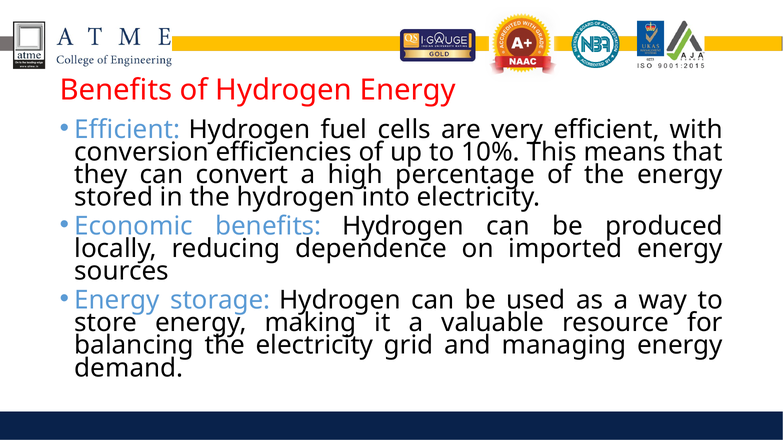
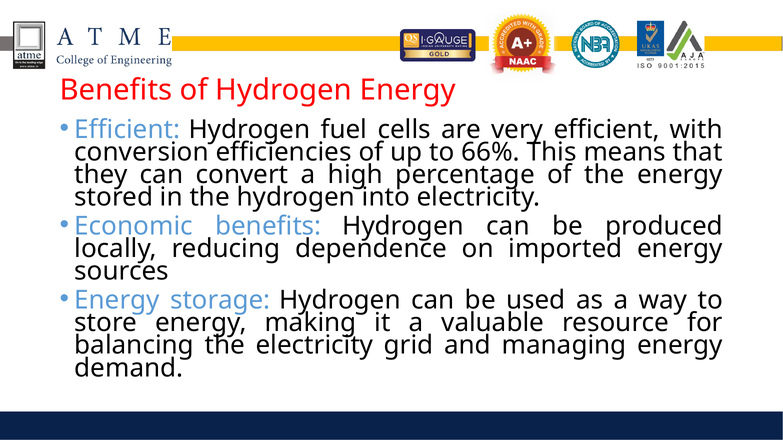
10%: 10% -> 66% (491, 152)
